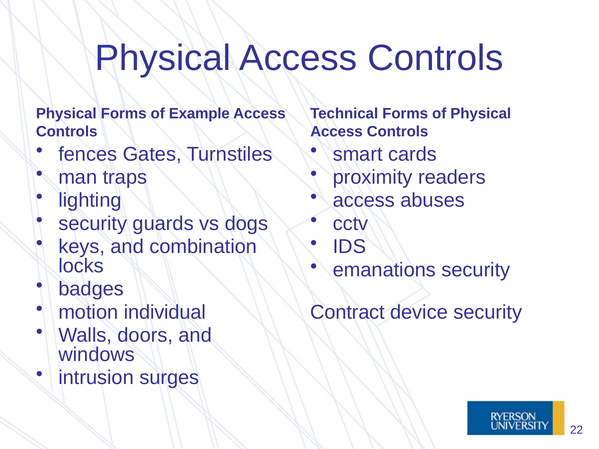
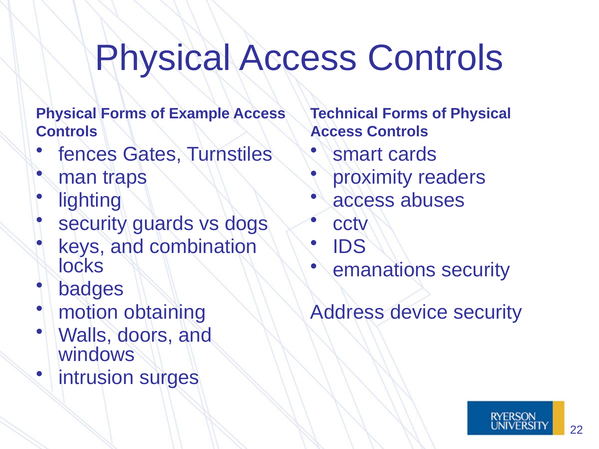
individual: individual -> obtaining (165, 312)
Contract: Contract -> Address (347, 312)
